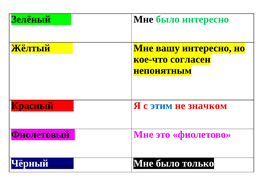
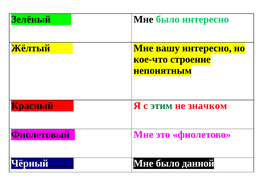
согласен: согласен -> строение (190, 59)
этим colour: blue -> green (161, 106)
только: только -> данной (198, 163)
